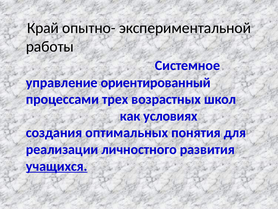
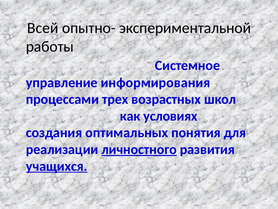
Край: Край -> Всей (43, 28)
ориентированный: ориентированный -> информирования (155, 82)
личностного underline: none -> present (139, 149)
